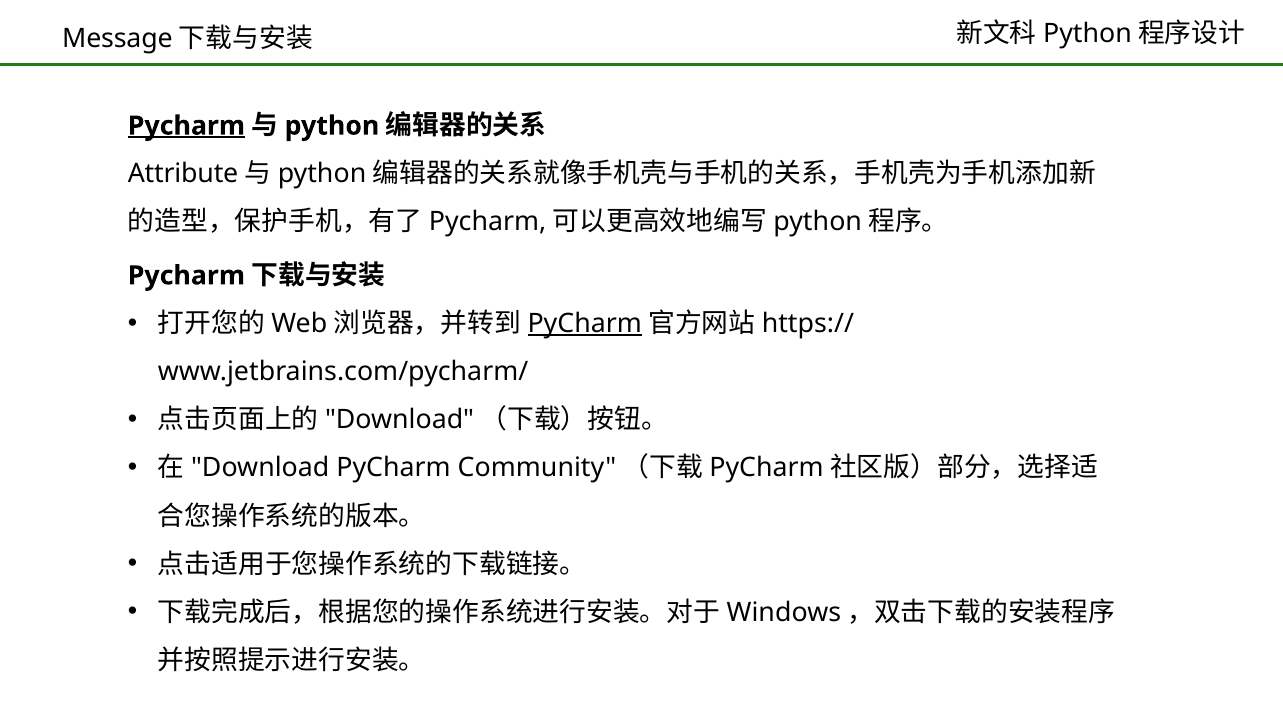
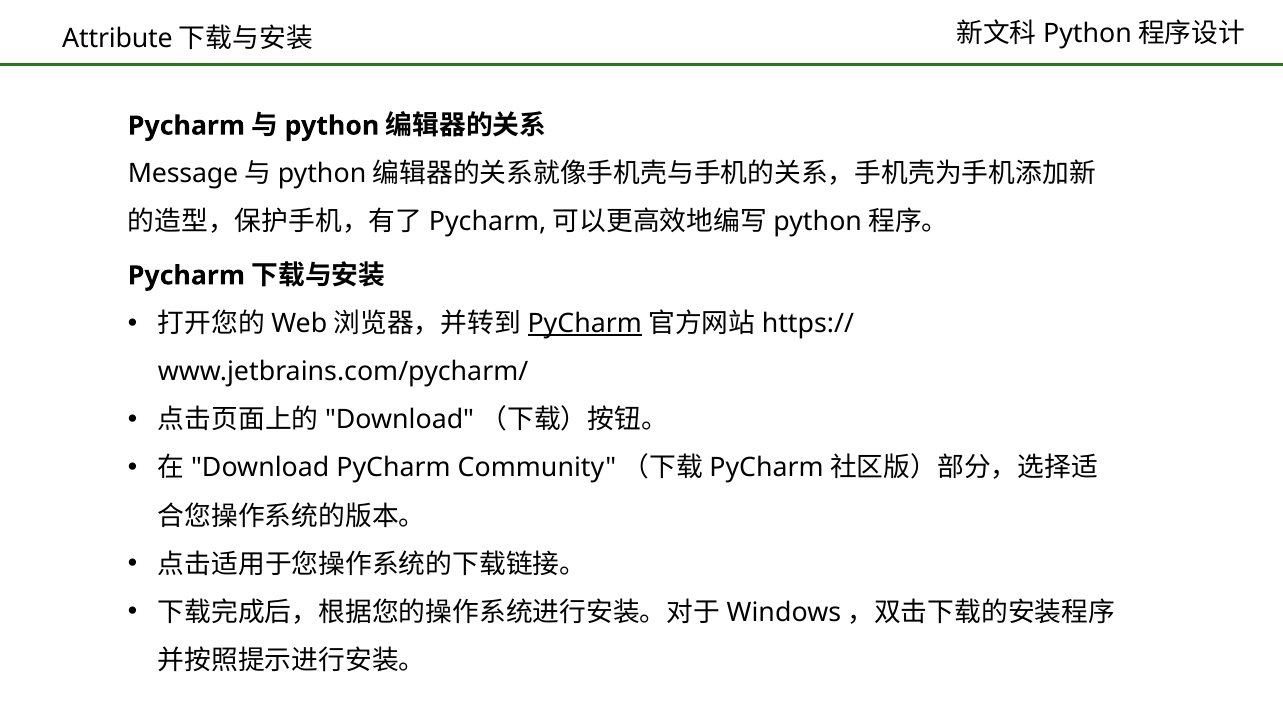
Message: Message -> Attribute (117, 39)
Pycharm underline: present -> none (186, 126)
Attribute: Attribute -> Message (183, 174)
